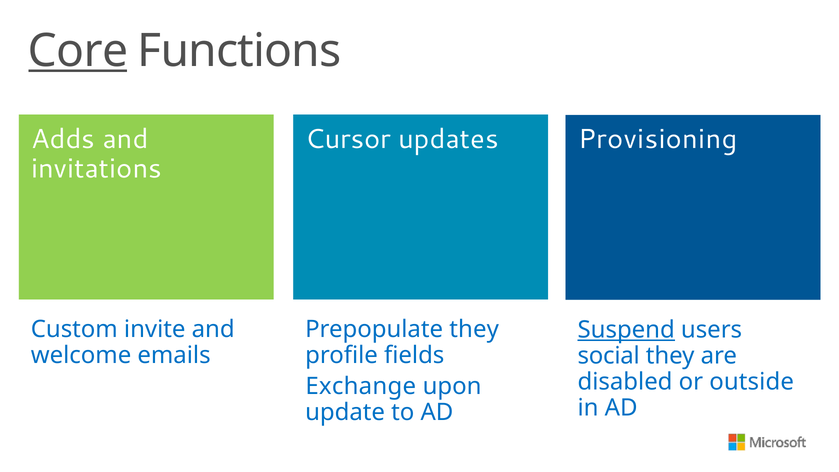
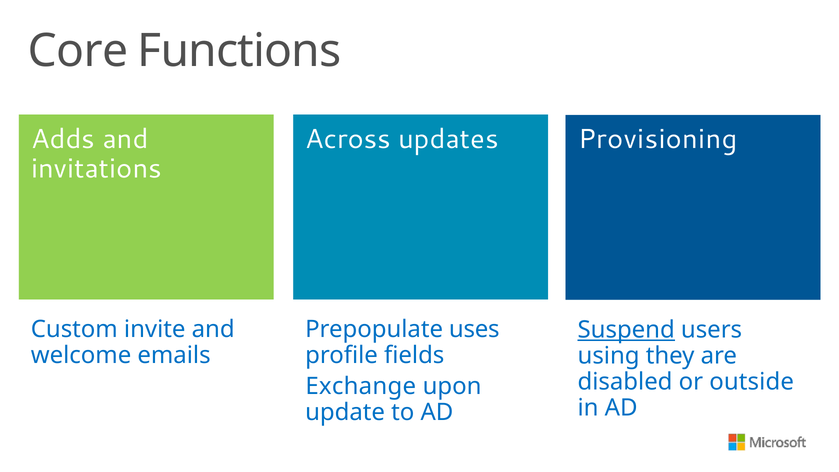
Core underline: present -> none (78, 51)
Cursor: Cursor -> Across (348, 139)
Prepopulate they: they -> uses (474, 329)
social: social -> using (609, 356)
